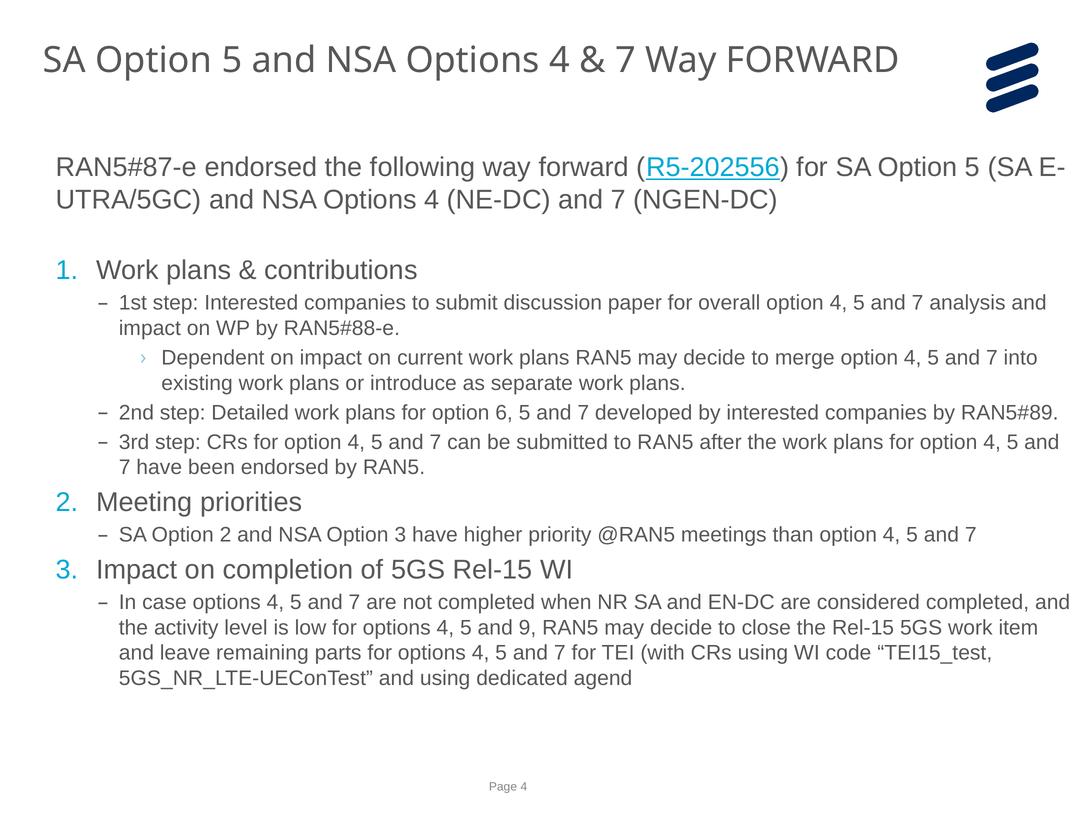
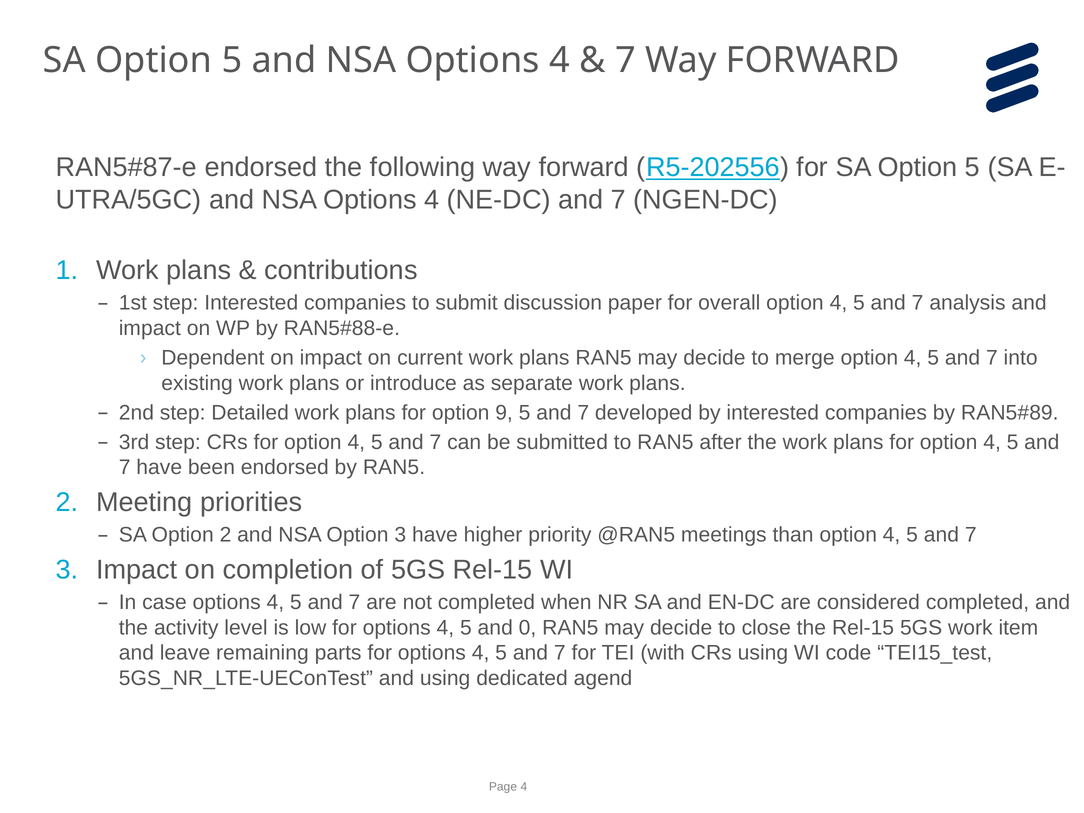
6: 6 -> 9 (504, 413)
9: 9 -> 0 (527, 628)
